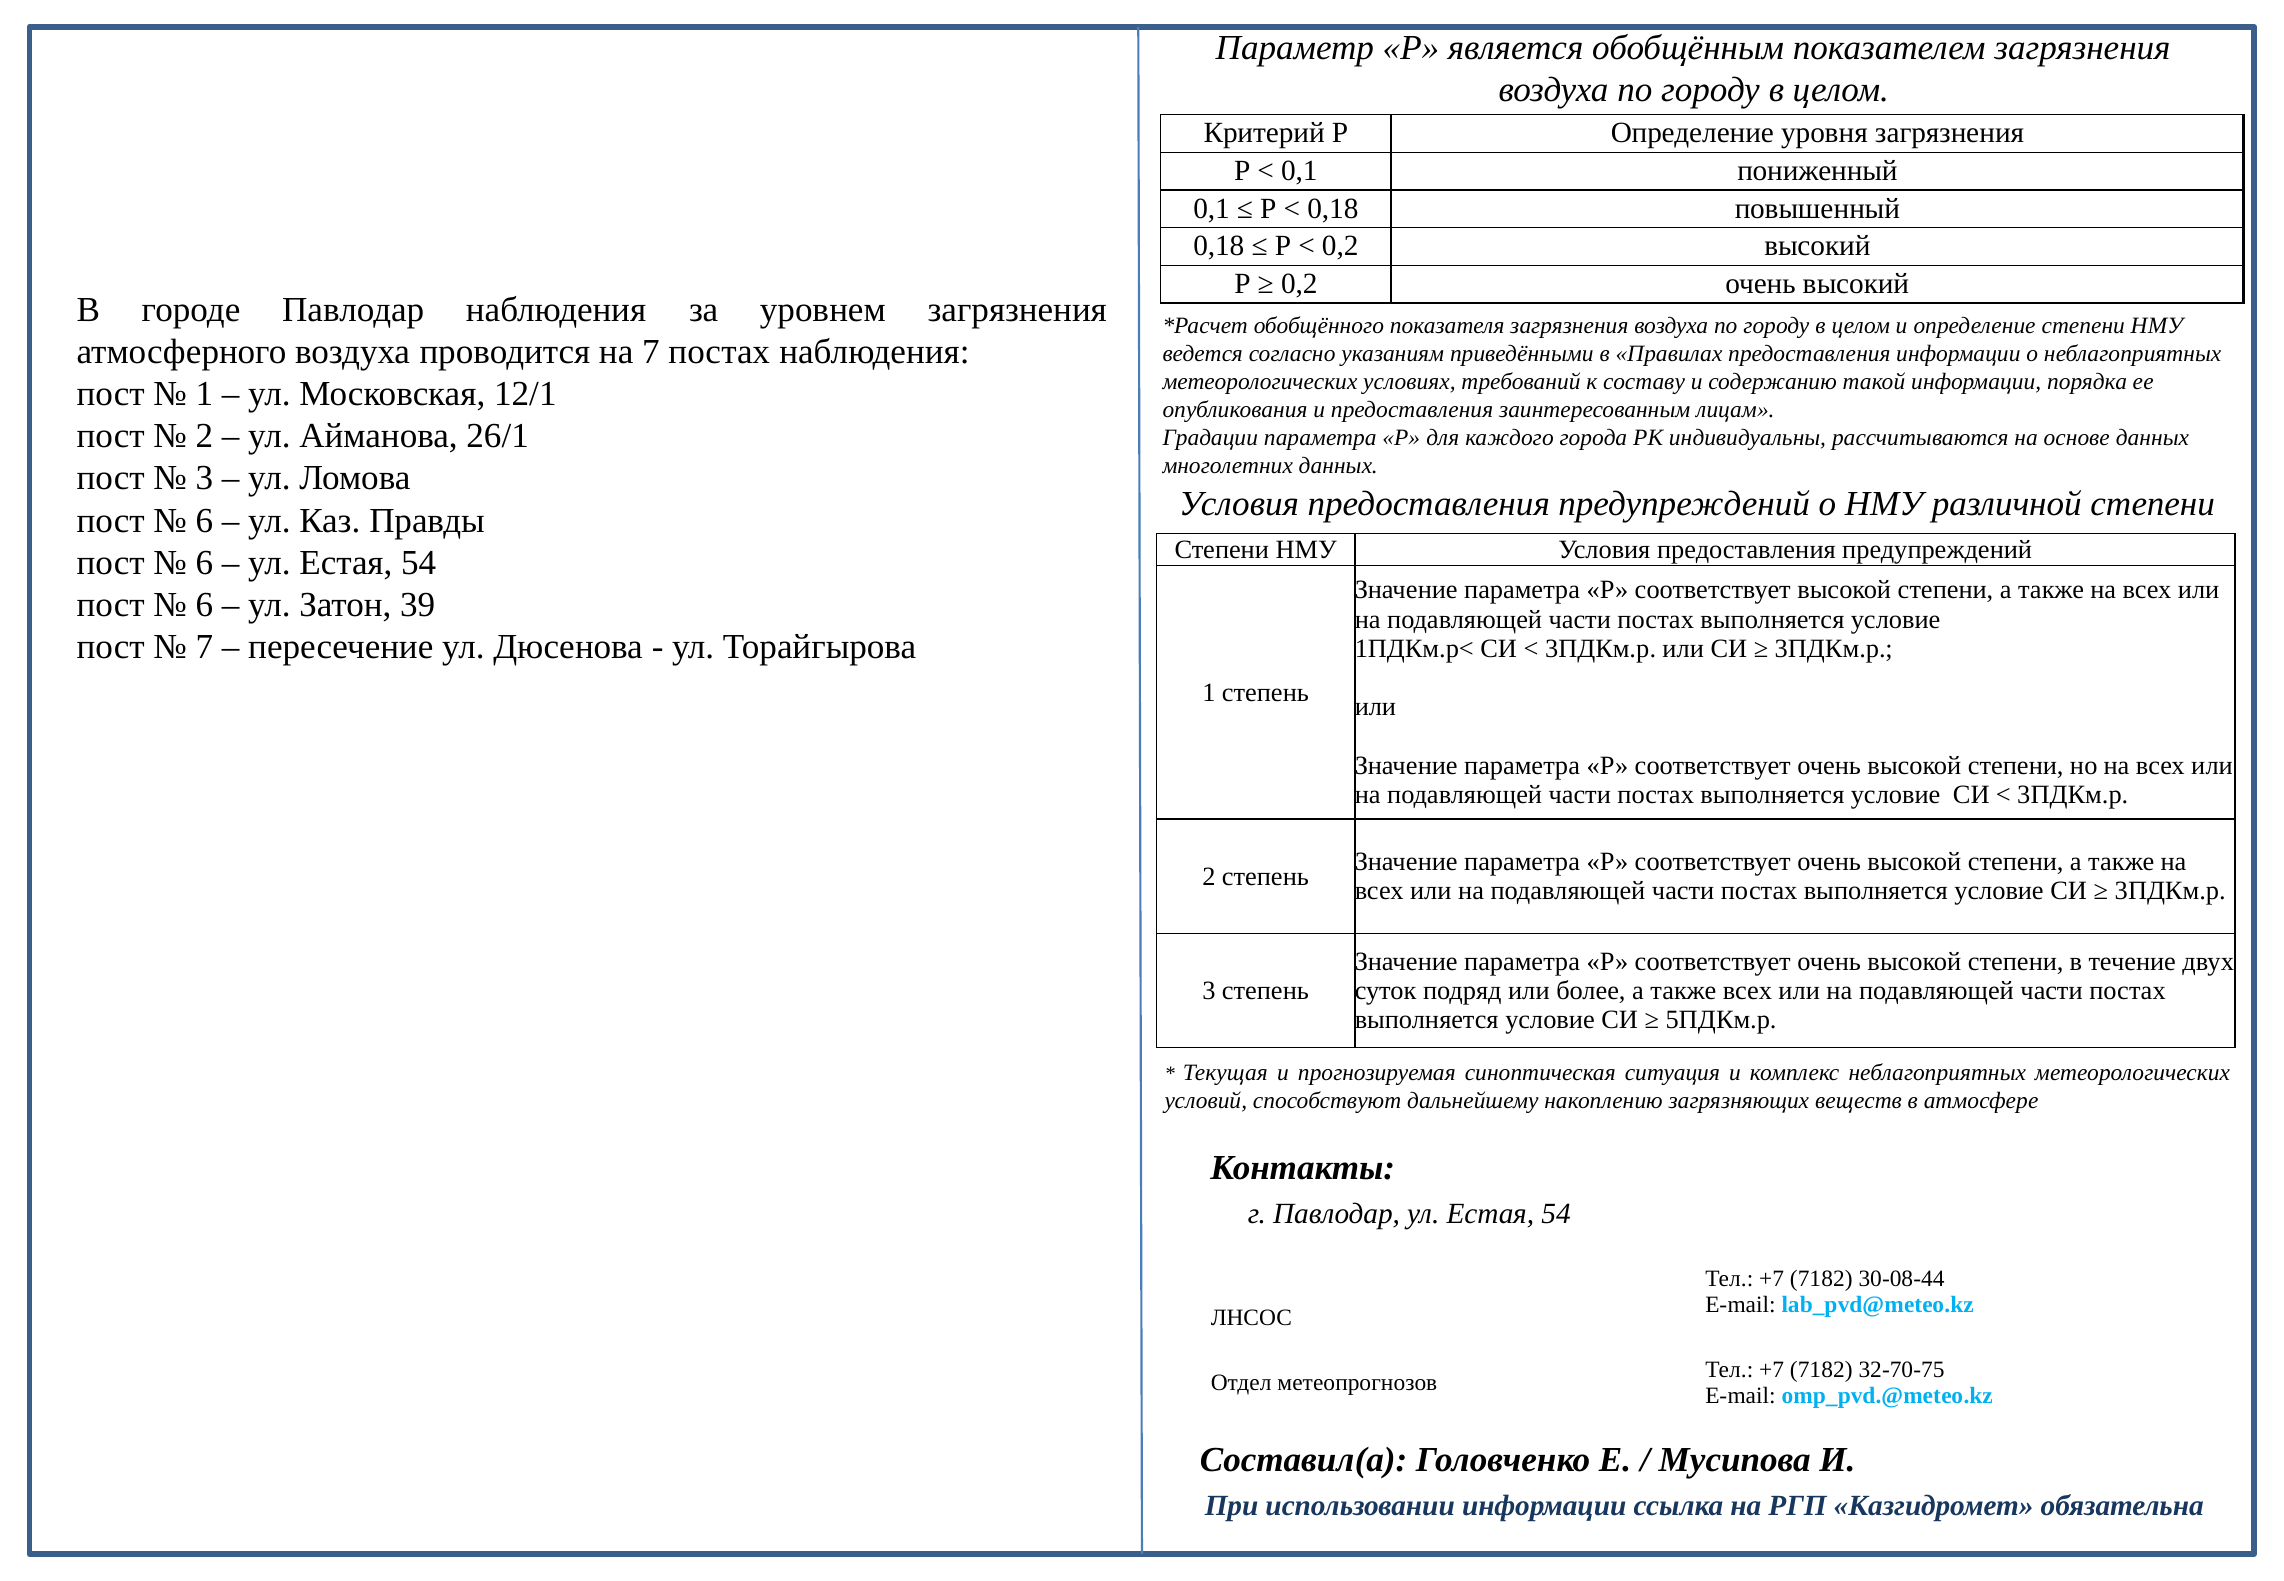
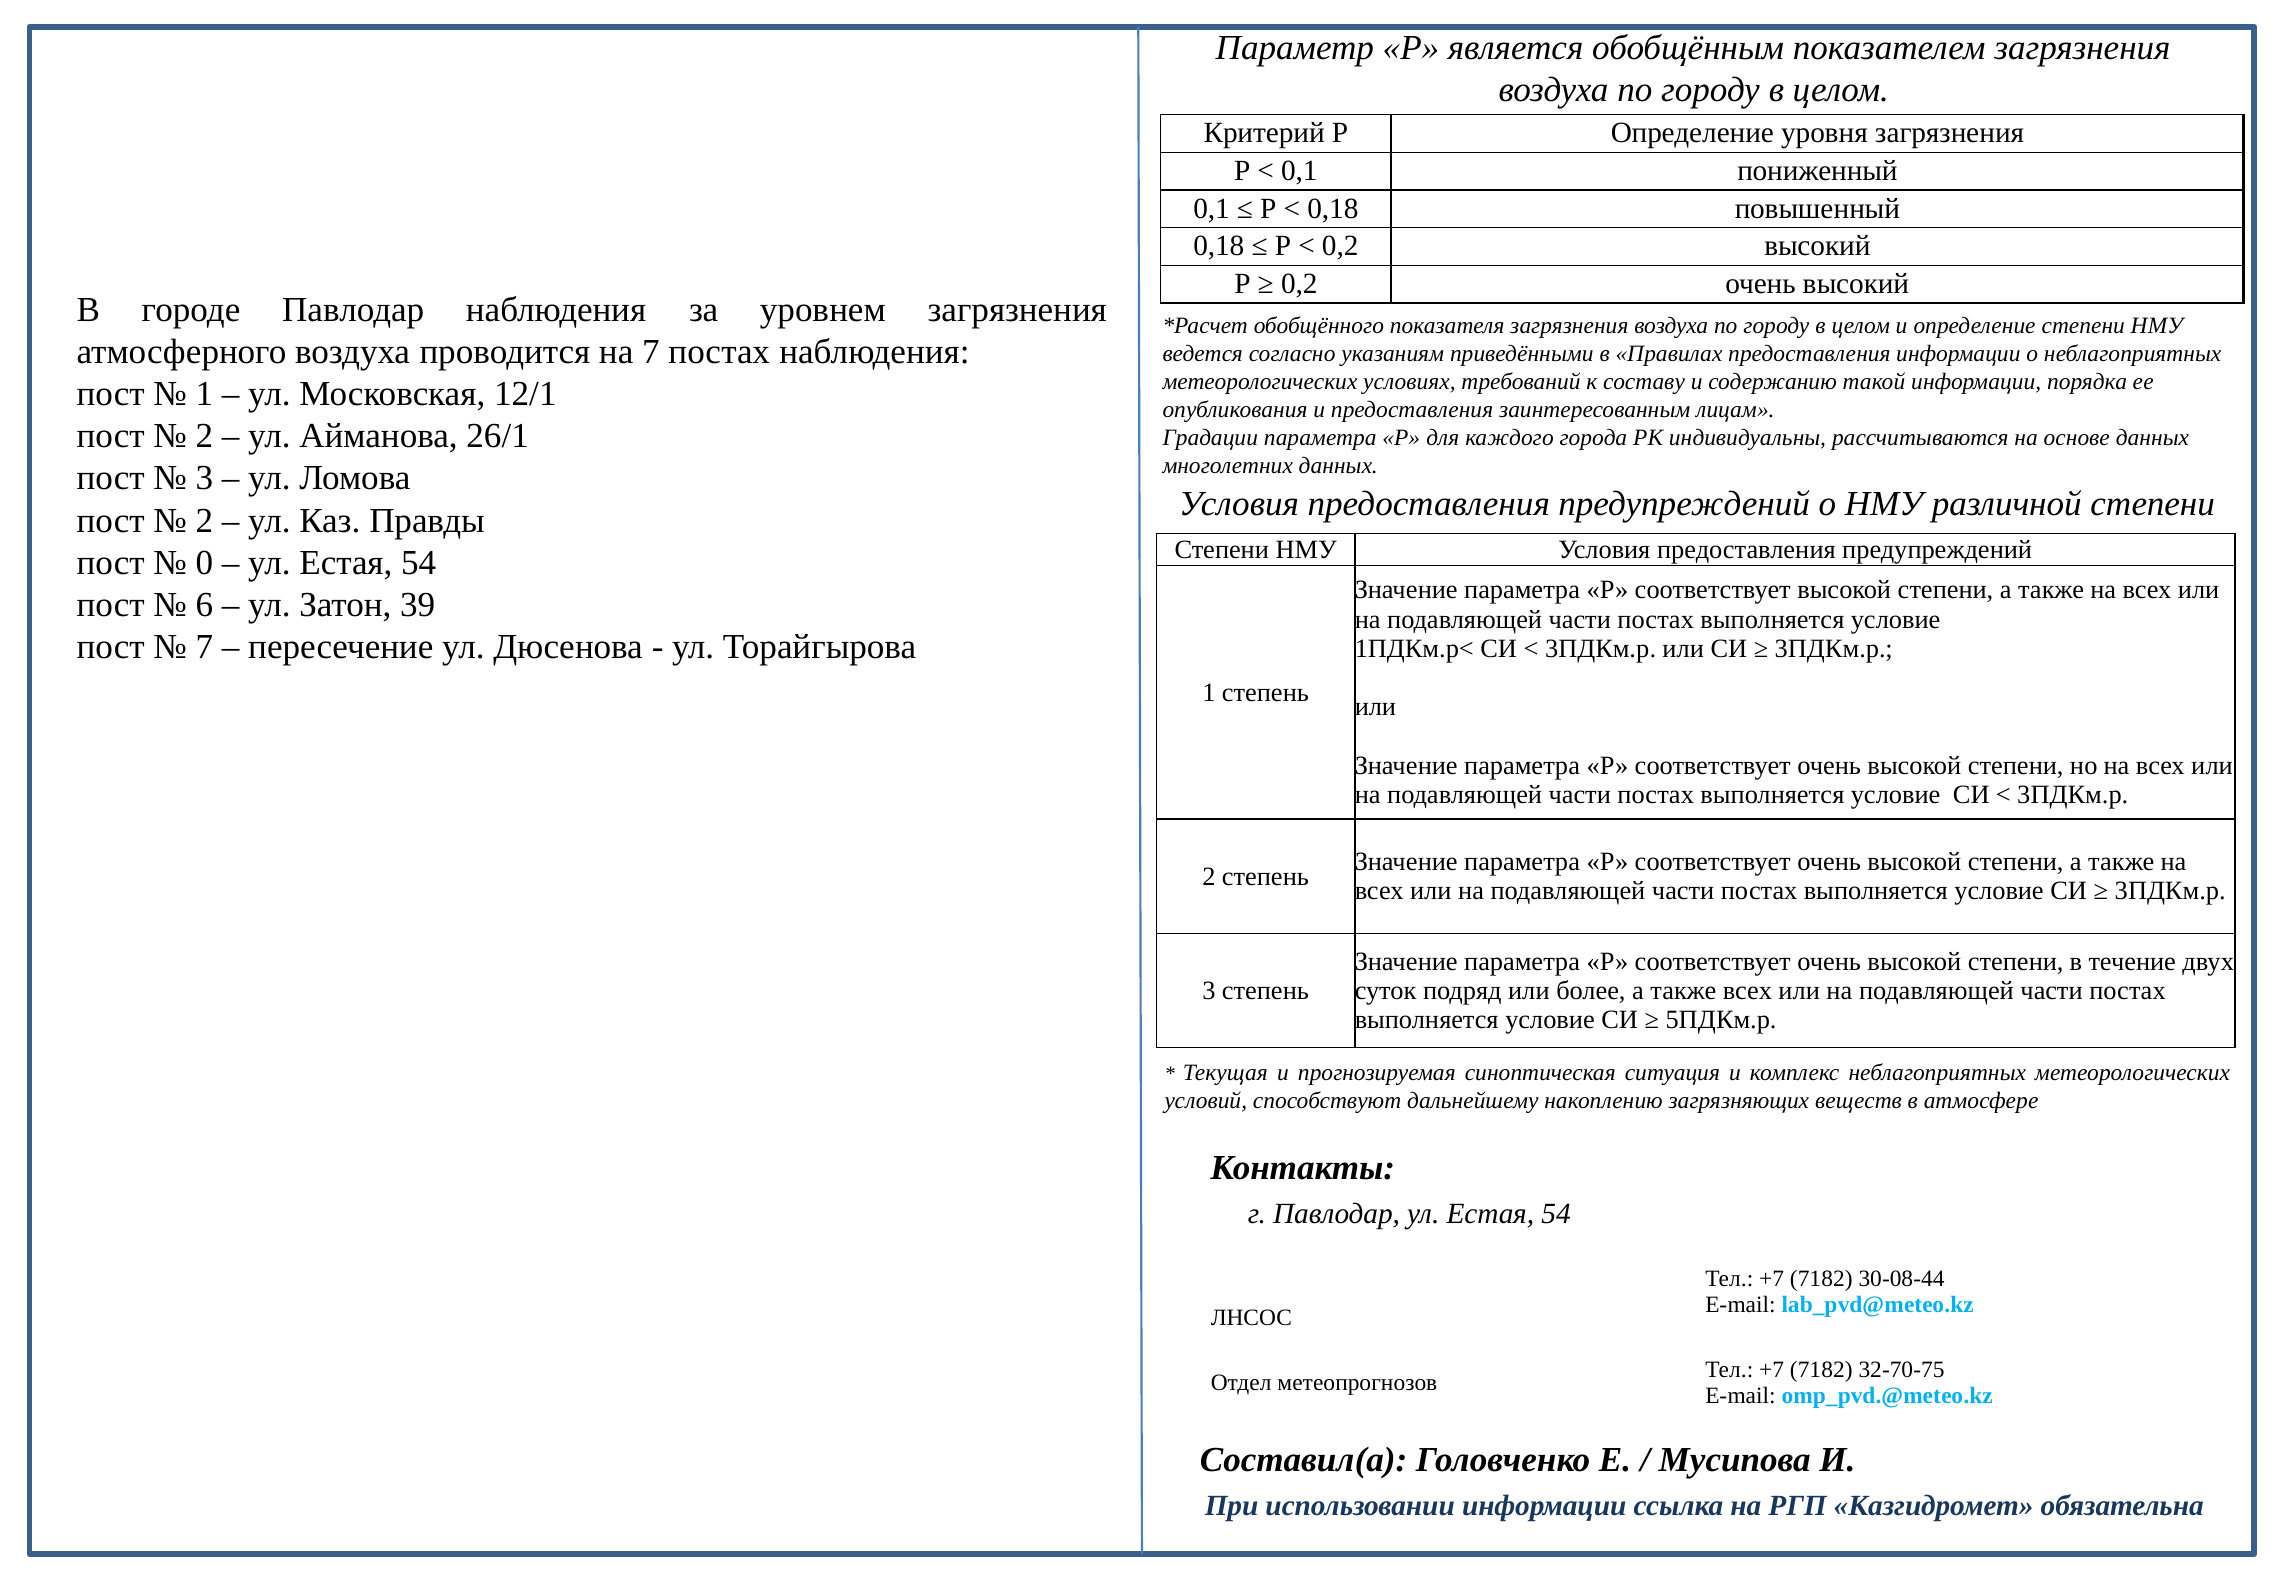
6: 6 -> 2 (204, 521)
6: 6 -> 0 (204, 563)
